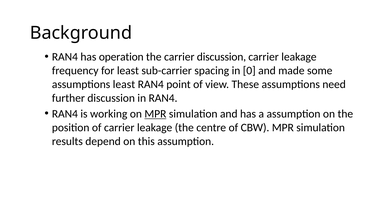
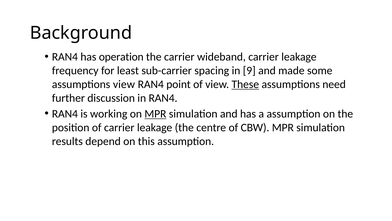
carrier discussion: discussion -> wideband (221, 57)
0: 0 -> 9 (249, 70)
assumptions least: least -> view (124, 84)
These underline: none -> present (245, 84)
